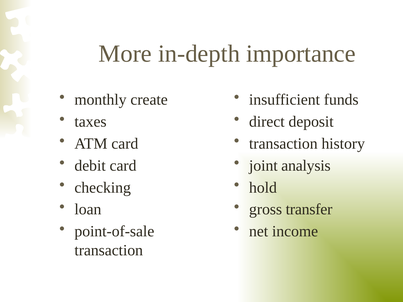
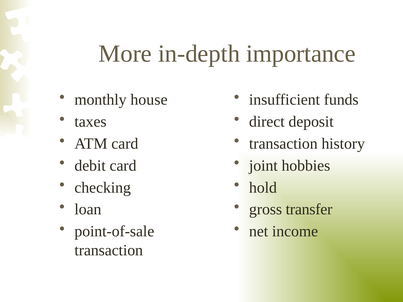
create: create -> house (149, 100)
analysis: analysis -> hobbies (306, 166)
